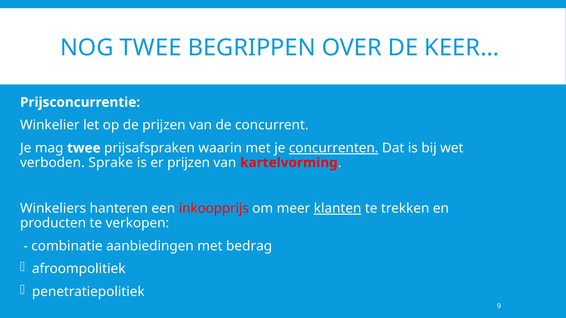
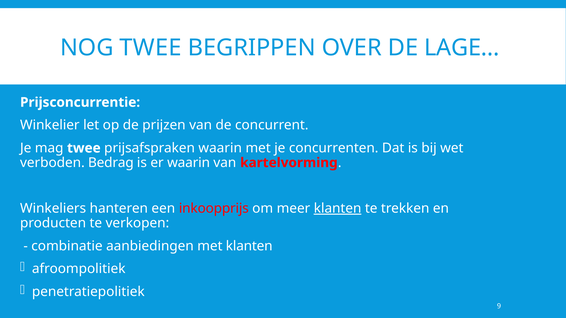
KEER…: KEER… -> LAGE… (462, 48)
concurrenten underline: present -> none (334, 148)
Sprake: Sprake -> Bedrag (111, 163)
er prijzen: prijzen -> waarin (189, 163)
met bedrag: bedrag -> klanten (249, 246)
